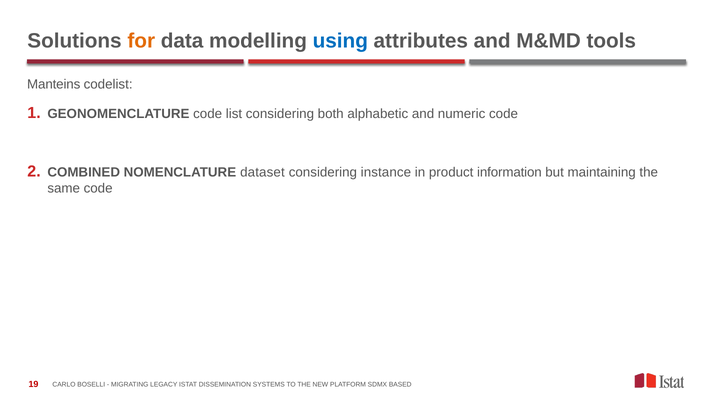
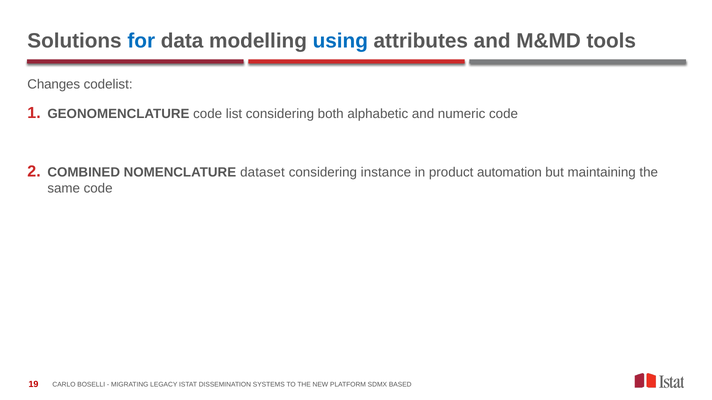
for colour: orange -> blue (141, 41)
Manteins: Manteins -> Changes (54, 85)
information: information -> automation (509, 173)
